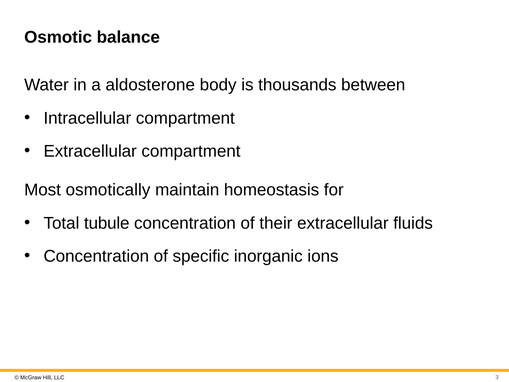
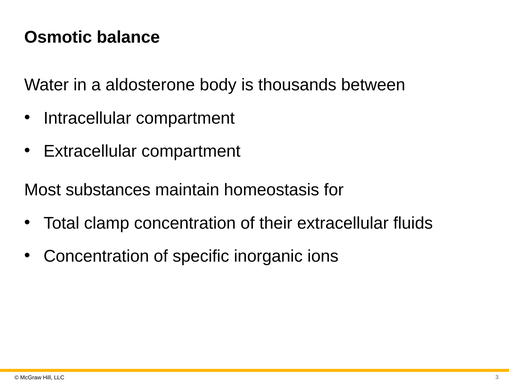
osmotically: osmotically -> substances (108, 190)
tubule: tubule -> clamp (107, 223)
